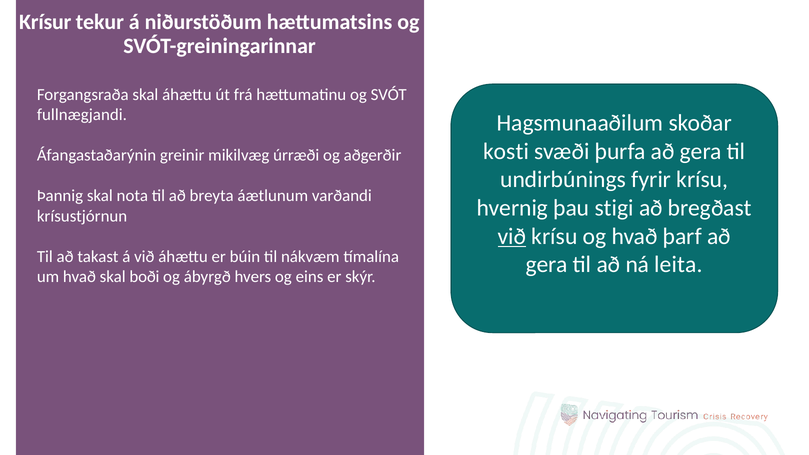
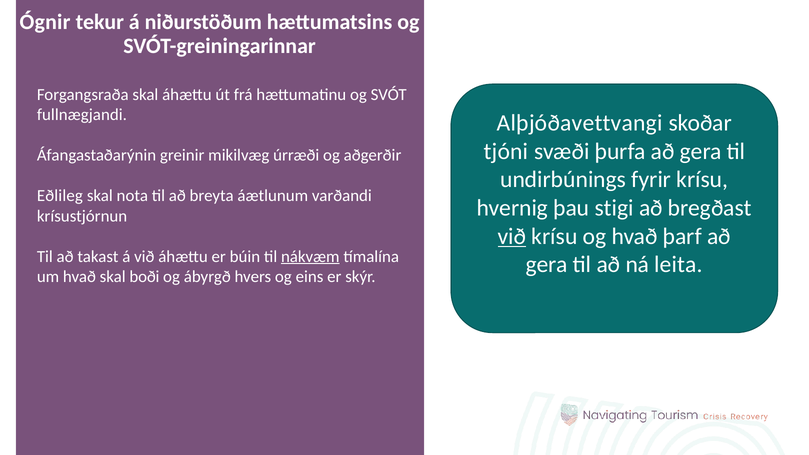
Krísur: Krísur -> Ógnir (45, 22)
Hagsmunaaðilum: Hagsmunaaðilum -> Alþjóðavettvangi (580, 123)
kosti: kosti -> tjóni (506, 151)
Þannig: Þannig -> Eðlileg (60, 196)
nákvæm underline: none -> present (310, 256)
